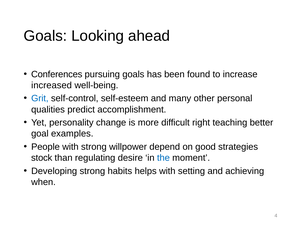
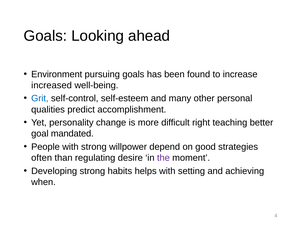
Conferences: Conferences -> Environment (57, 74)
examples: examples -> mandated (72, 134)
stock: stock -> often (42, 158)
the colour: blue -> purple (163, 158)
